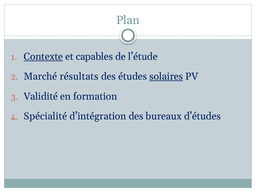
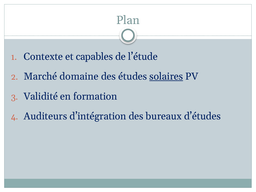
Contexte underline: present -> none (43, 57)
résultats: résultats -> domaine (79, 76)
Spécialité: Spécialité -> Auditeurs (45, 116)
